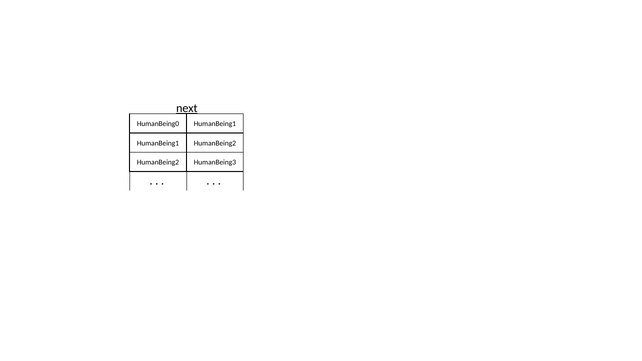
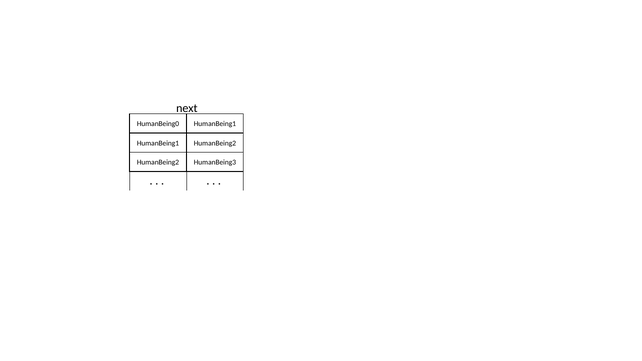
next underline: present -> none (187, 108)
